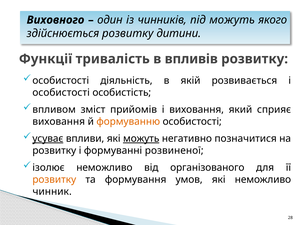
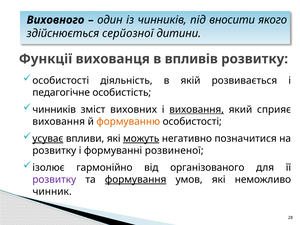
під можуть: можуть -> вносити (232, 20)
здійснюється розвитку: розвитку -> серйозної (128, 33)
тривалість: тривалість -> вихованця (113, 59)
особистості: особистості -> педагогічне (61, 93)
впливом: впливом -> чинників (54, 110)
прийомів: прийомів -> виховних (134, 110)
виховання underline: none -> present (197, 110)
ізолює неможливо: неможливо -> гармонійно (104, 168)
розвитку colour: orange -> purple (54, 180)
формування underline: none -> present (136, 180)
